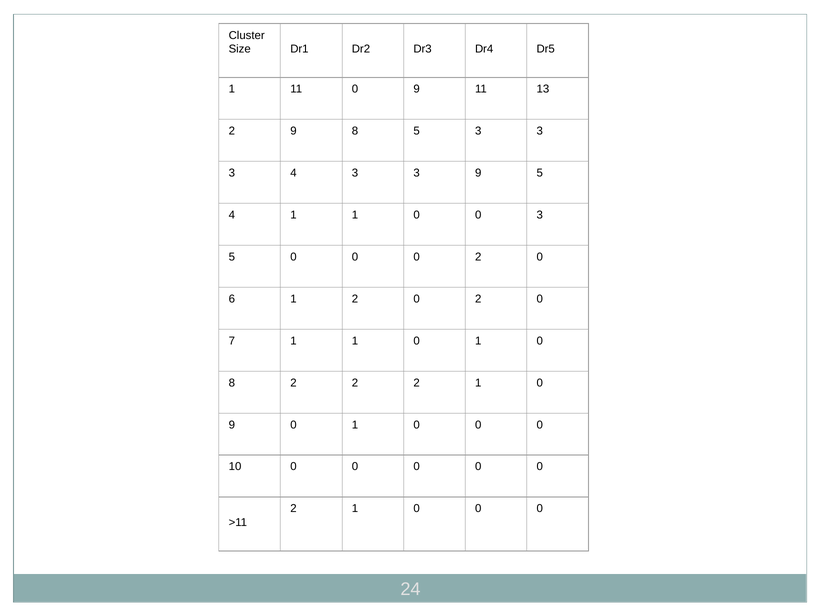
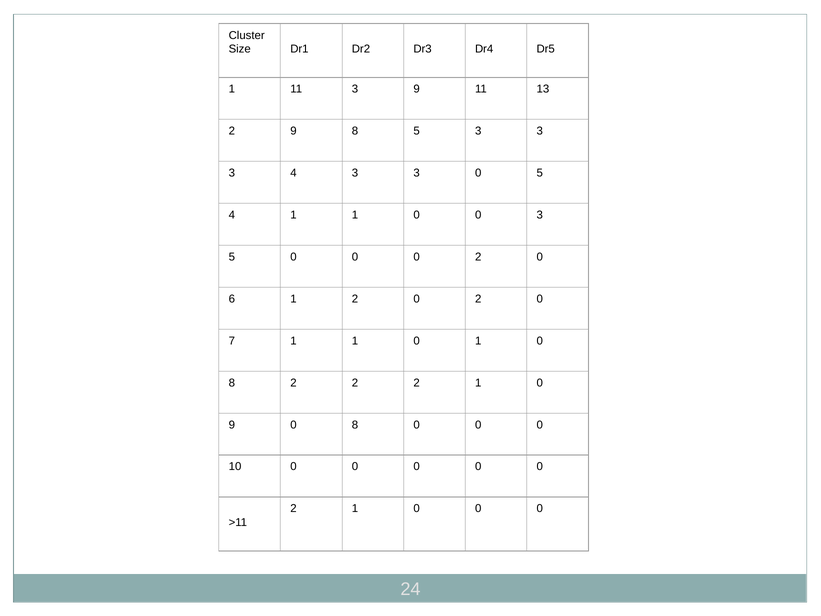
11 0: 0 -> 3 (355, 89)
3 9: 9 -> 0 (478, 173)
9 0 1: 1 -> 8 (355, 425)
